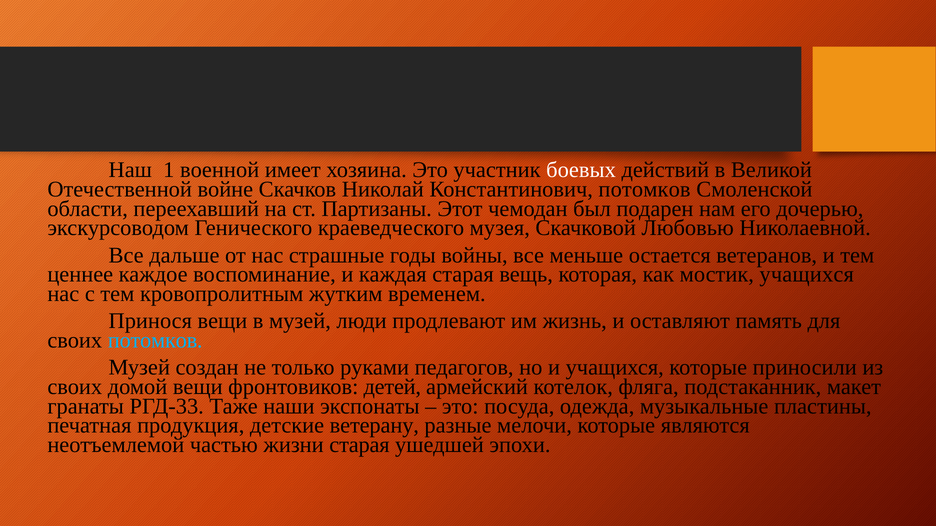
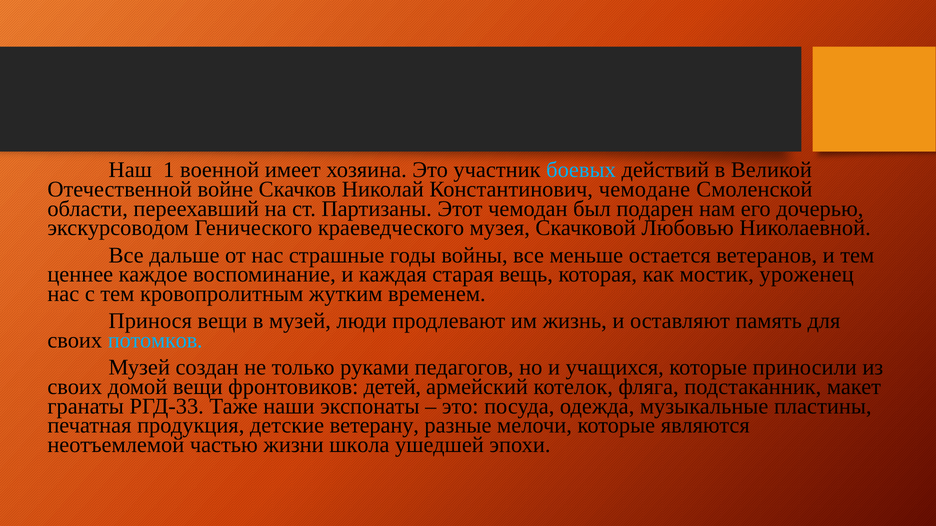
боевых colour: white -> light blue (581, 170)
Константинович потомков: потомков -> чемодане (644, 189)
мостик учащихся: учащихся -> уроженец (807, 275)
жизни старая: старая -> школа (359, 445)
